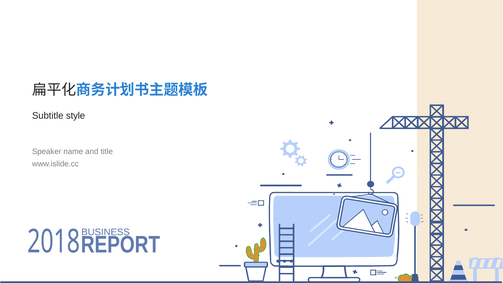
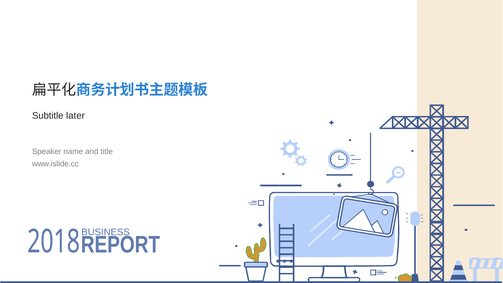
style: style -> later (75, 116)
